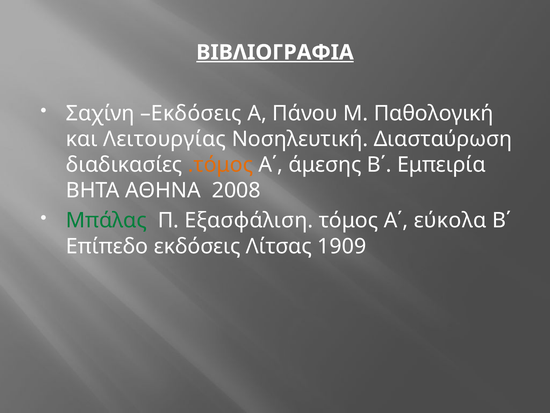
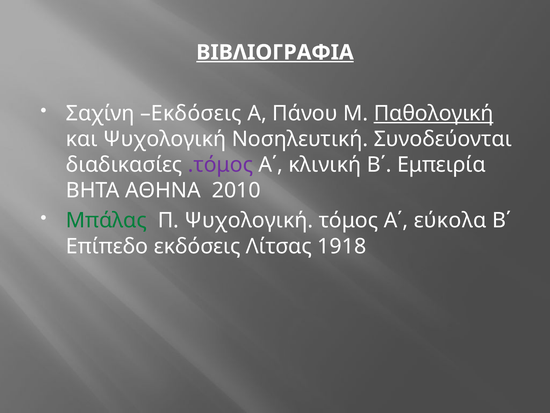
Παθολογική underline: none -> present (434, 113)
και Λειτουργίας: Λειτουργίας -> Ψυχολογική (165, 139)
Διασταύρωση: Διασταύρωση -> Συνοδεύονται (443, 139)
.τόμος colour: orange -> purple (221, 165)
άμεσης: άμεσης -> κλινική (325, 165)
2008: 2008 -> 2010 (236, 190)
Π Εξασφάλιση: Εξασφάλιση -> Ψυχολογική (249, 220)
1909: 1909 -> 1918 (342, 246)
